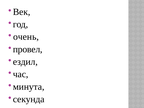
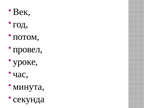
очень: очень -> потом (26, 37)
ездил: ездил -> уроке (25, 62)
